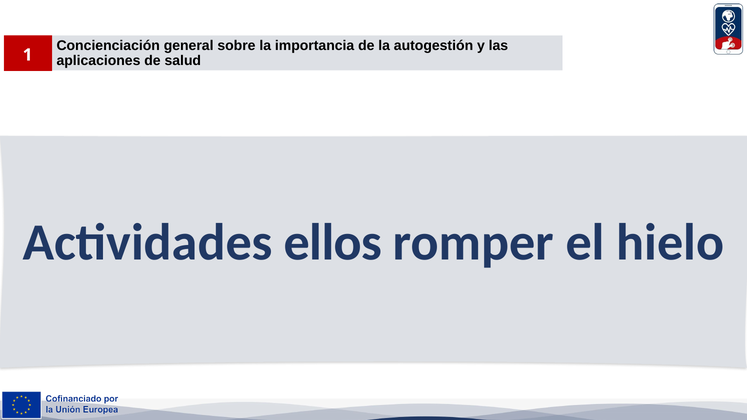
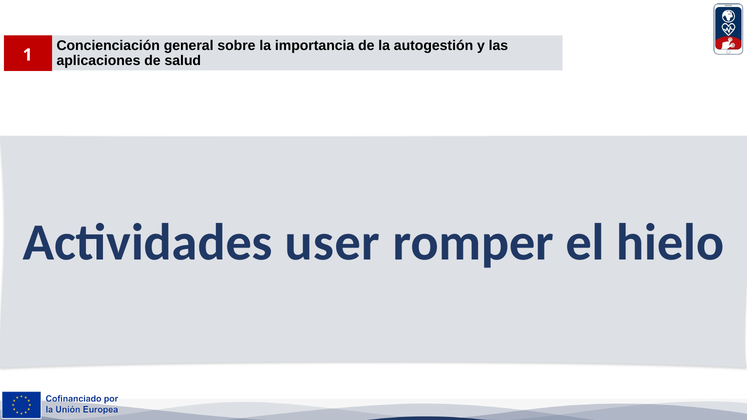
ellos: ellos -> user (332, 243)
